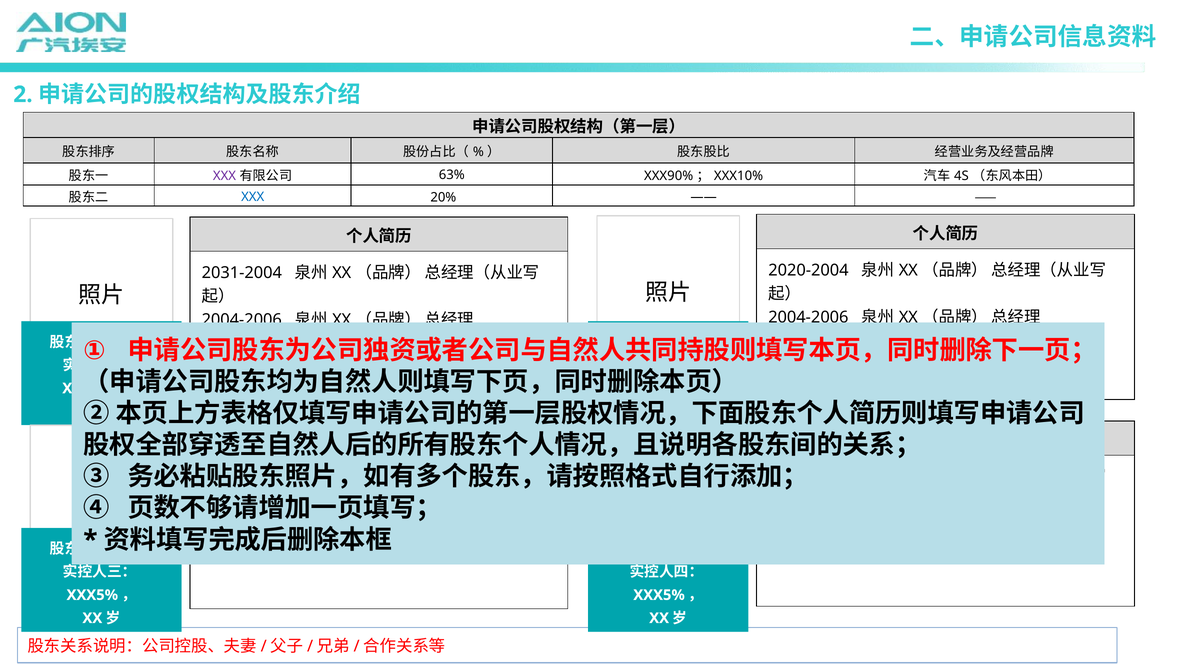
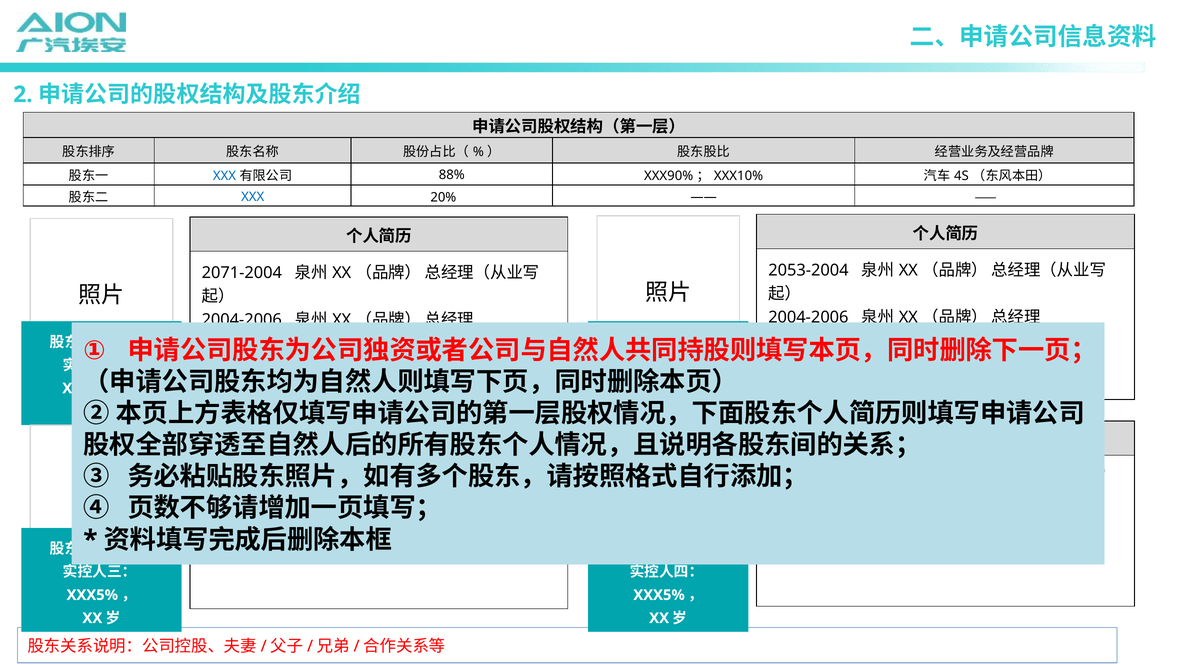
XXX colour: purple -> blue (224, 176)
63%: 63% -> 88% (452, 175)
2020-2004: 2020-2004 -> 2053-2004 (808, 270)
2031-2004: 2031-2004 -> 2071-2004 (242, 273)
